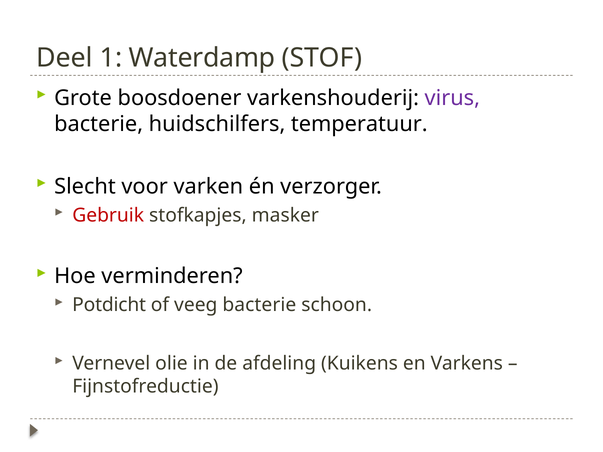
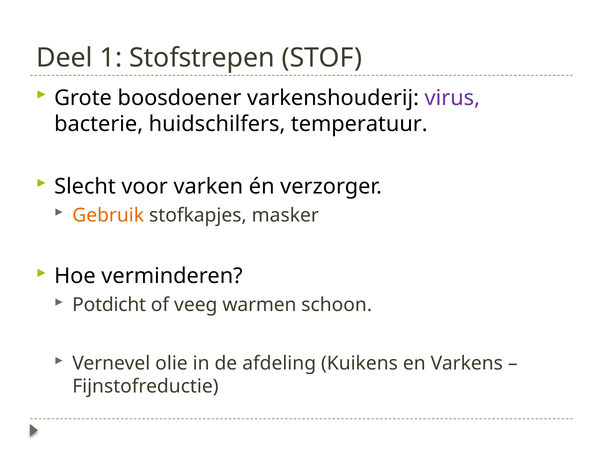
Waterdamp: Waterdamp -> Stofstrepen (202, 58)
Gebruik colour: red -> orange (108, 215)
veeg bacterie: bacterie -> warmen (259, 305)
